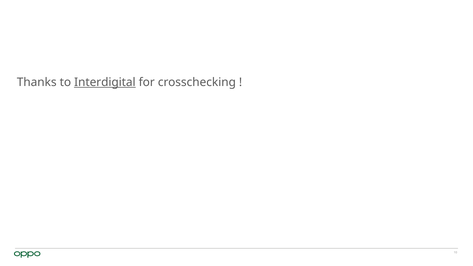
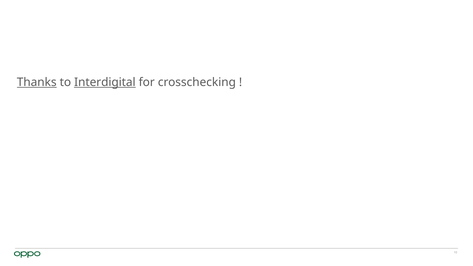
Thanks underline: none -> present (37, 82)
